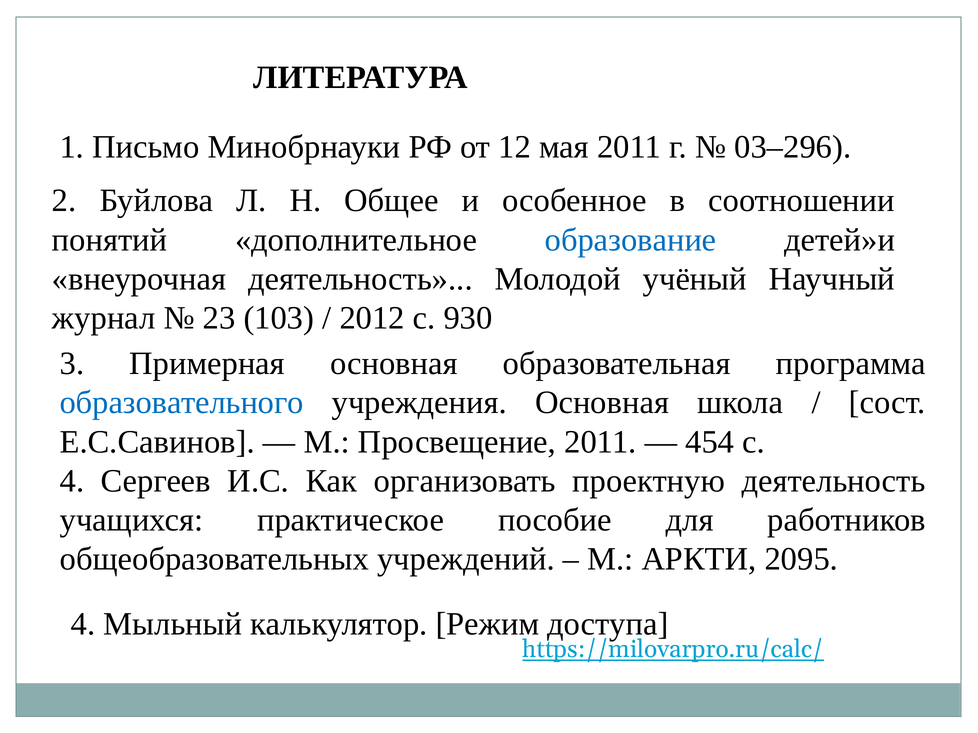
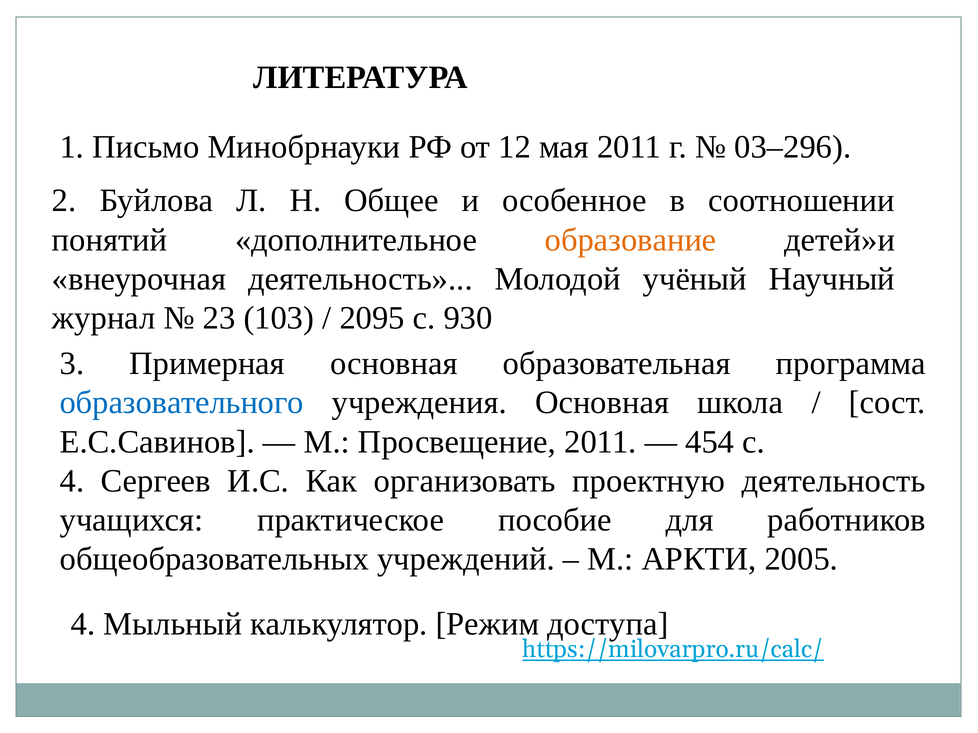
образование colour: blue -> orange (631, 240)
2012: 2012 -> 2095 (372, 318)
2095: 2095 -> 2005 (801, 559)
